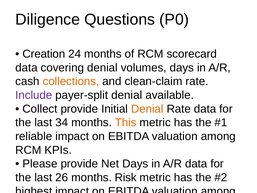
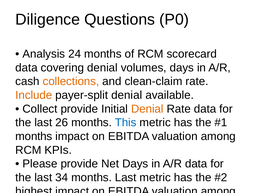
Creation: Creation -> Analysis (44, 54)
Include colour: purple -> orange (34, 95)
34: 34 -> 26 (62, 122)
This colour: orange -> blue (126, 122)
reliable: reliable -> months (34, 136)
26: 26 -> 34 (62, 177)
months Risk: Risk -> Last (126, 177)
